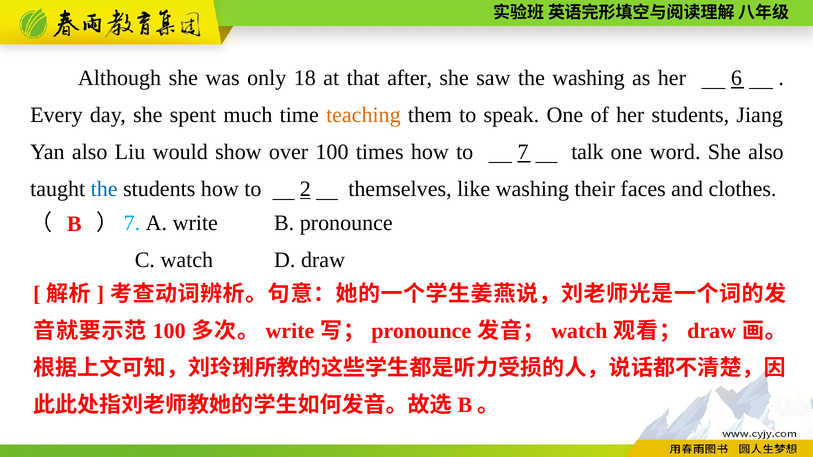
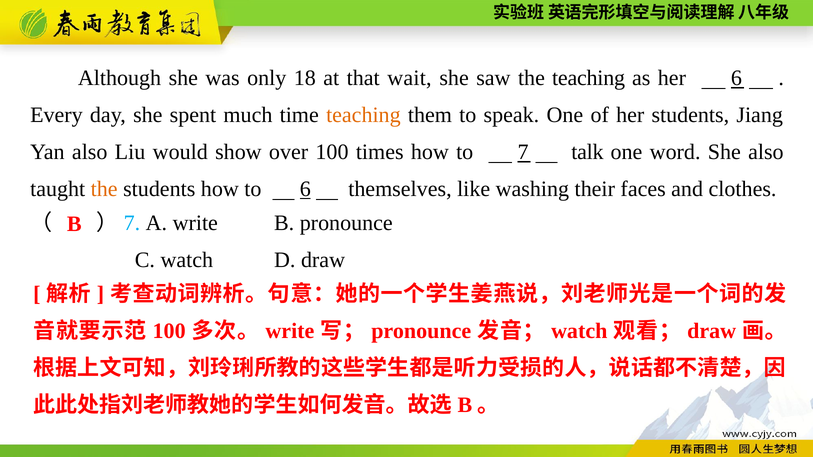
after: after -> wait (409, 78)
the washing: washing -> teaching (589, 78)
the colour: blue -> orange (104, 189)
to 2: 2 -> 6 (305, 189)
